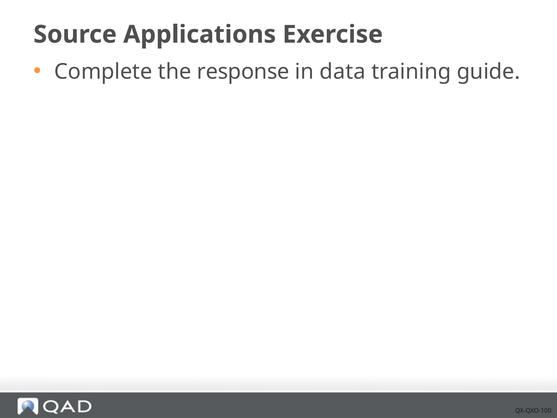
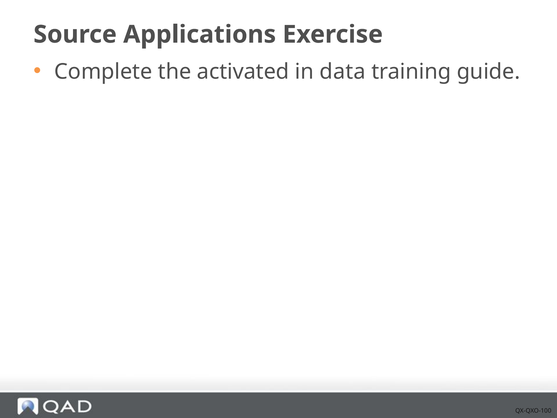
response: response -> activated (243, 72)
